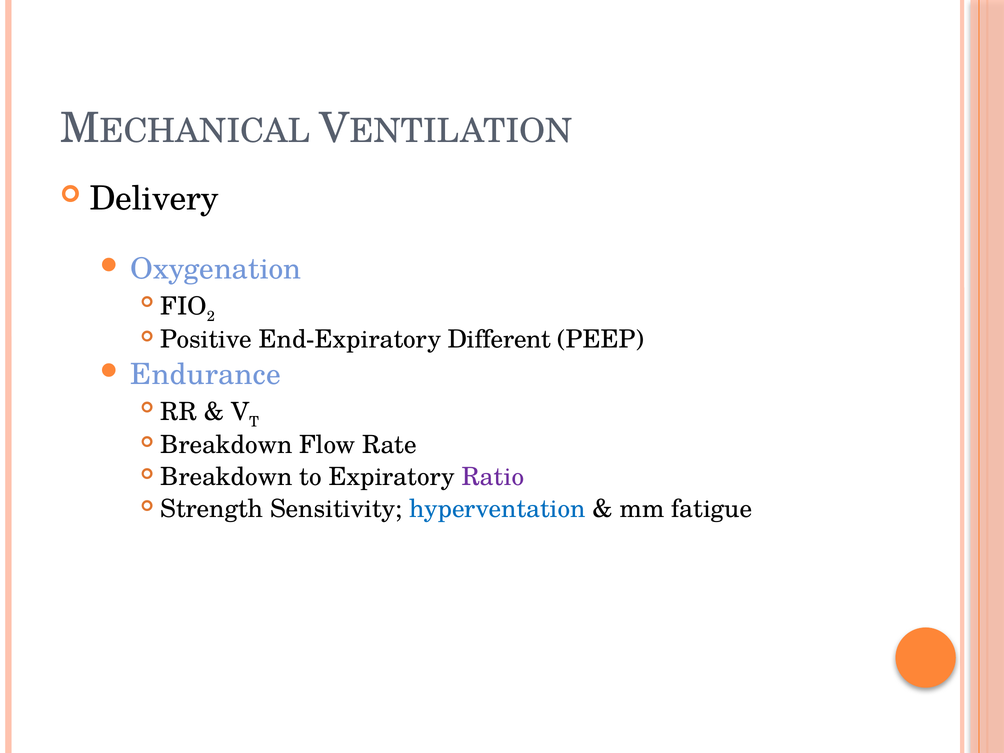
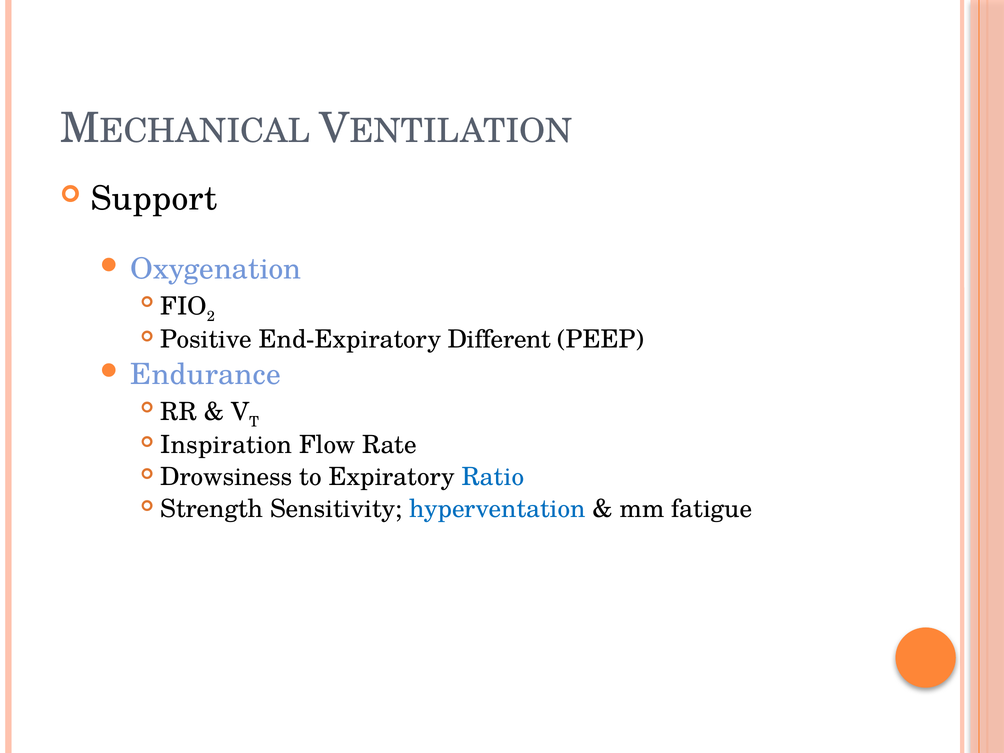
Delivery: Delivery -> Support (154, 199)
Breakdown: Breakdown -> Inspiration (226, 445)
Breakdown: Breakdown -> Drowsiness (226, 477)
Ratio colour: purple -> blue (493, 477)
